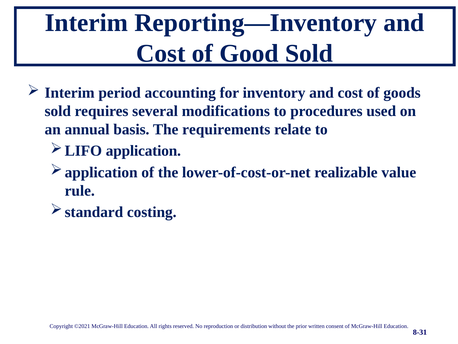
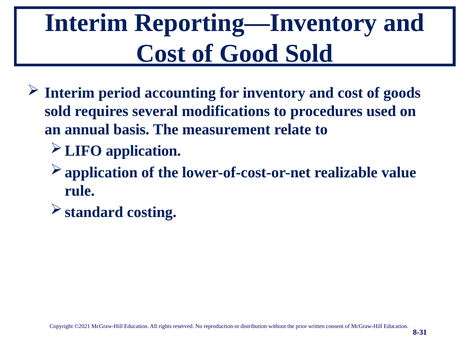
requirements: requirements -> measurement (226, 129)
